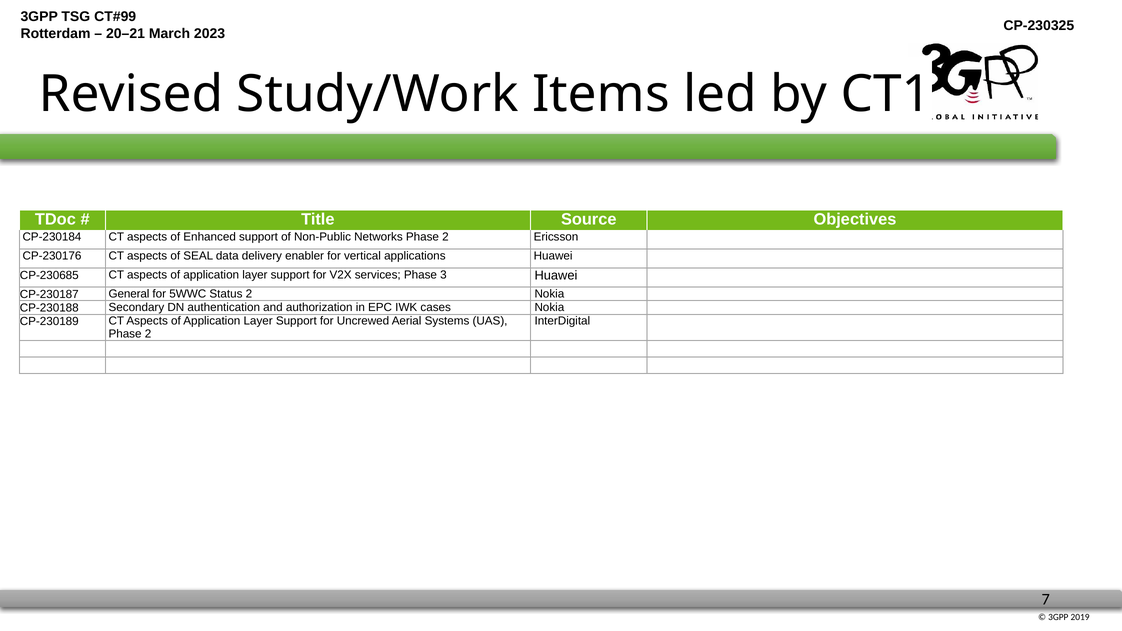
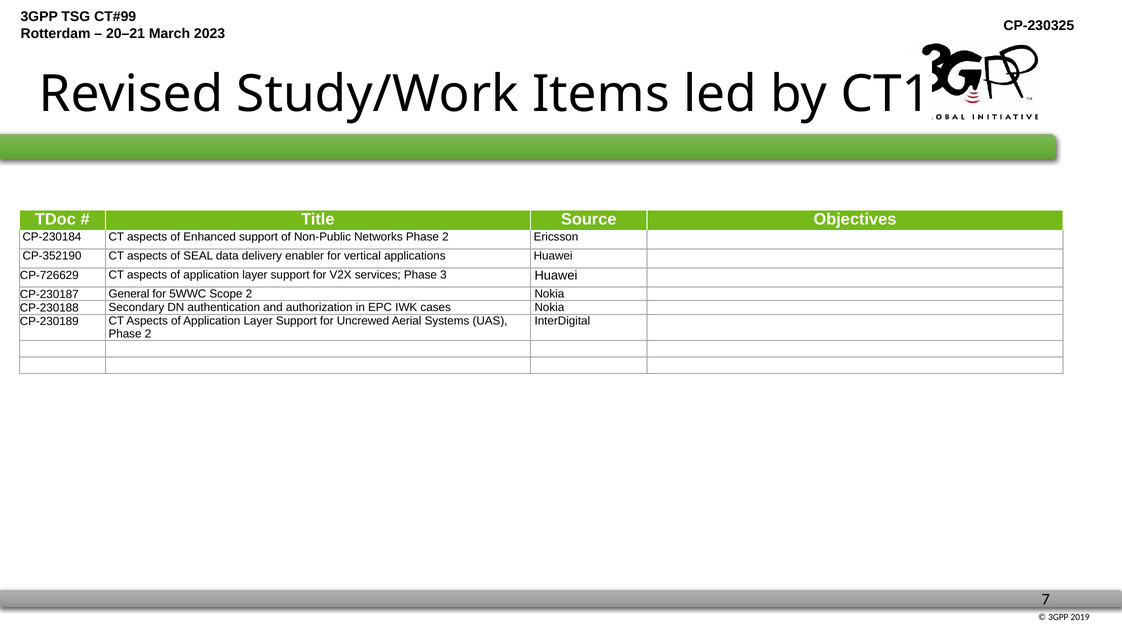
CP-230176: CP-230176 -> CP-352190 (52, 256)
CP-230685: CP-230685 -> CP-726629 (49, 275)
Status: Status -> Scope (226, 294)
